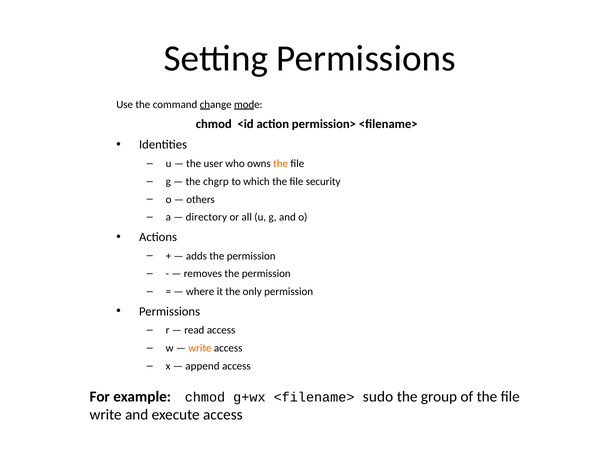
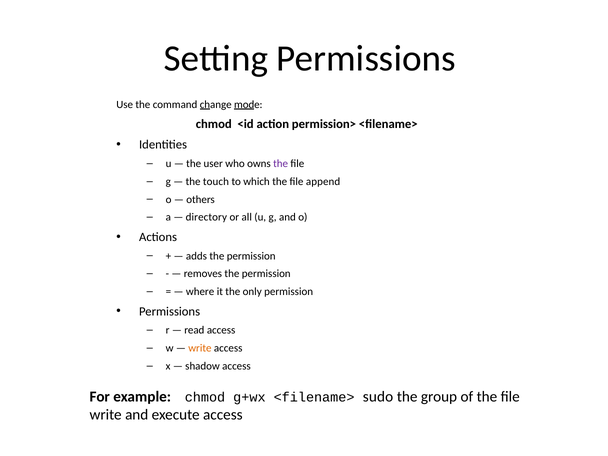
the colour: orange -> purple (281, 164)
chgrp: chgrp -> touch (216, 182)
security: security -> append (323, 182)
append: append -> shadow (203, 366)
